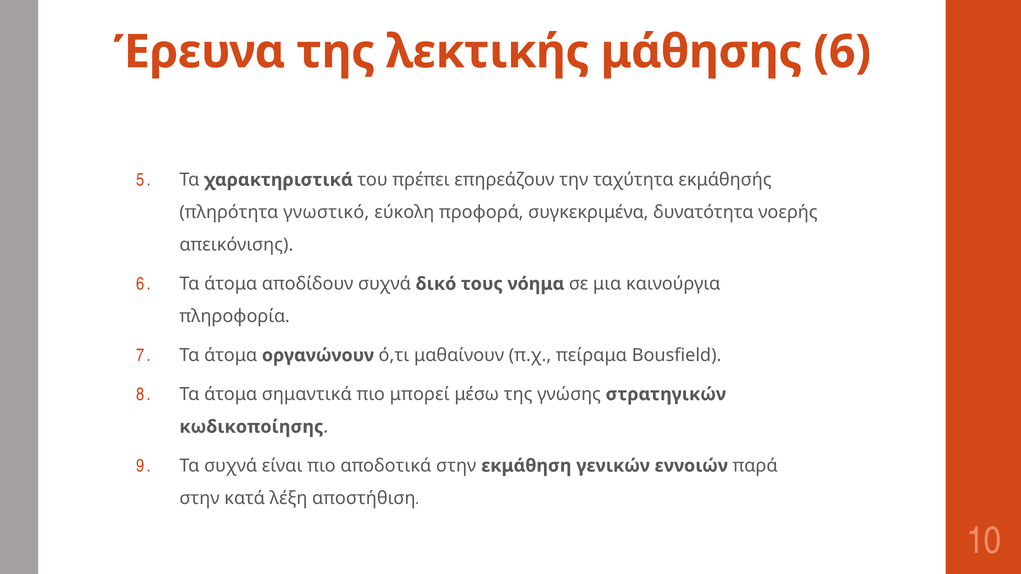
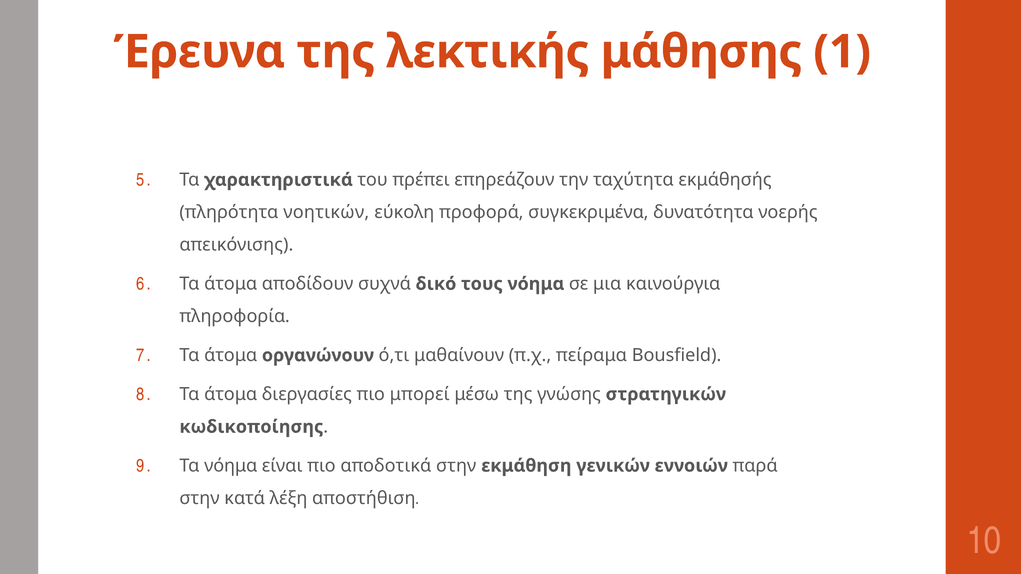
μάθησης 6: 6 -> 1 (842, 52)
γνωστικό: γνωστικό -> νοητικών (326, 213)
σημαντικά: σημαντικά -> διεργασίες (307, 394)
Τα συχνά: συχνά -> νόημα (231, 466)
